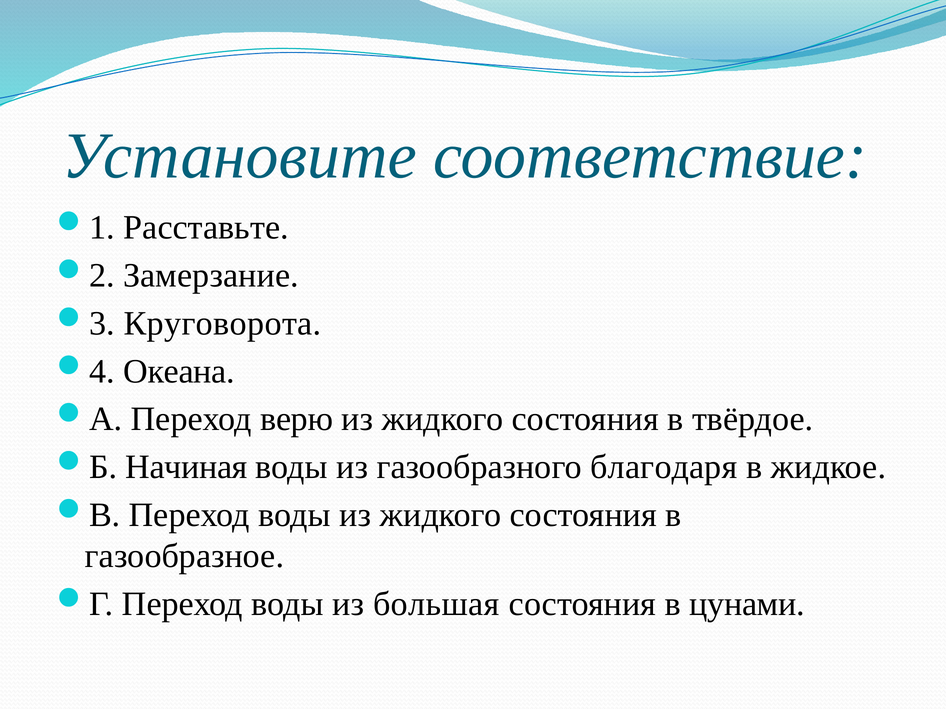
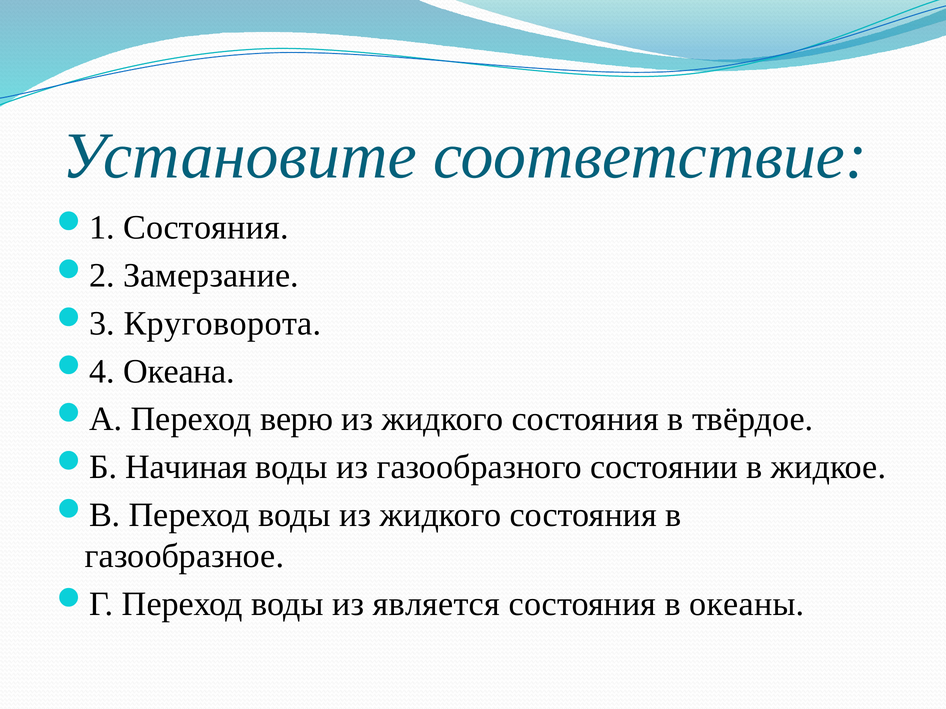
Расставьте: Расставьте -> Состояния (206, 228)
благодаря: благодаря -> состоянии (664, 467)
большая: большая -> является (436, 604)
цунами: цунами -> океаны (747, 604)
